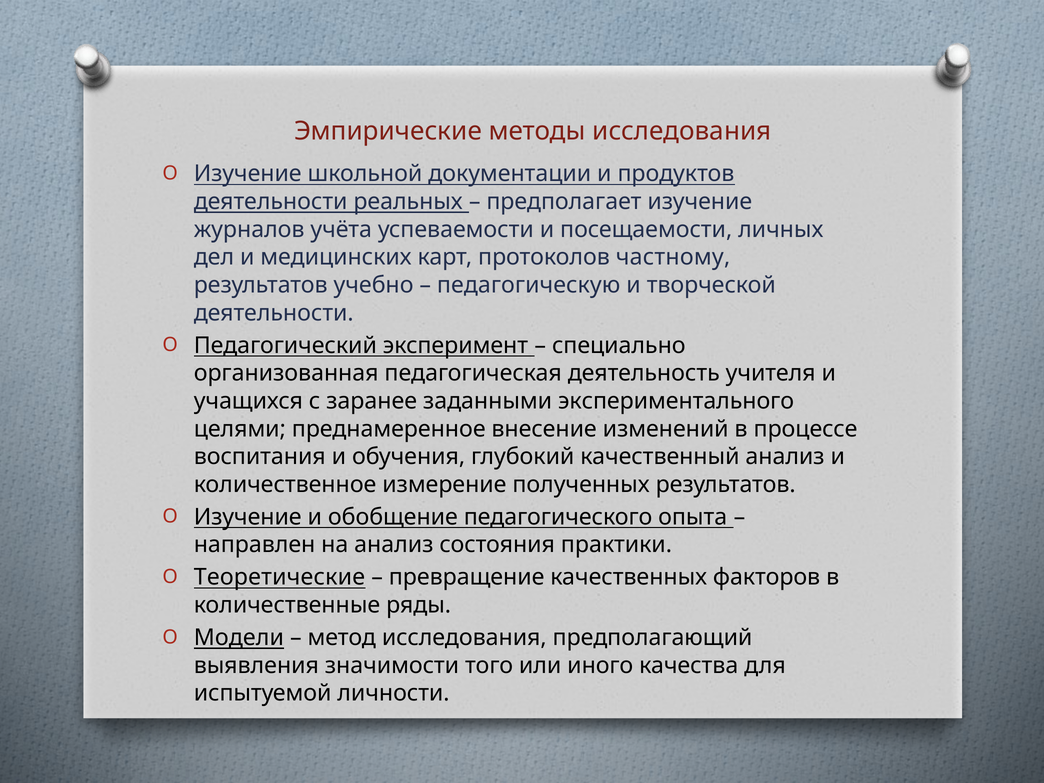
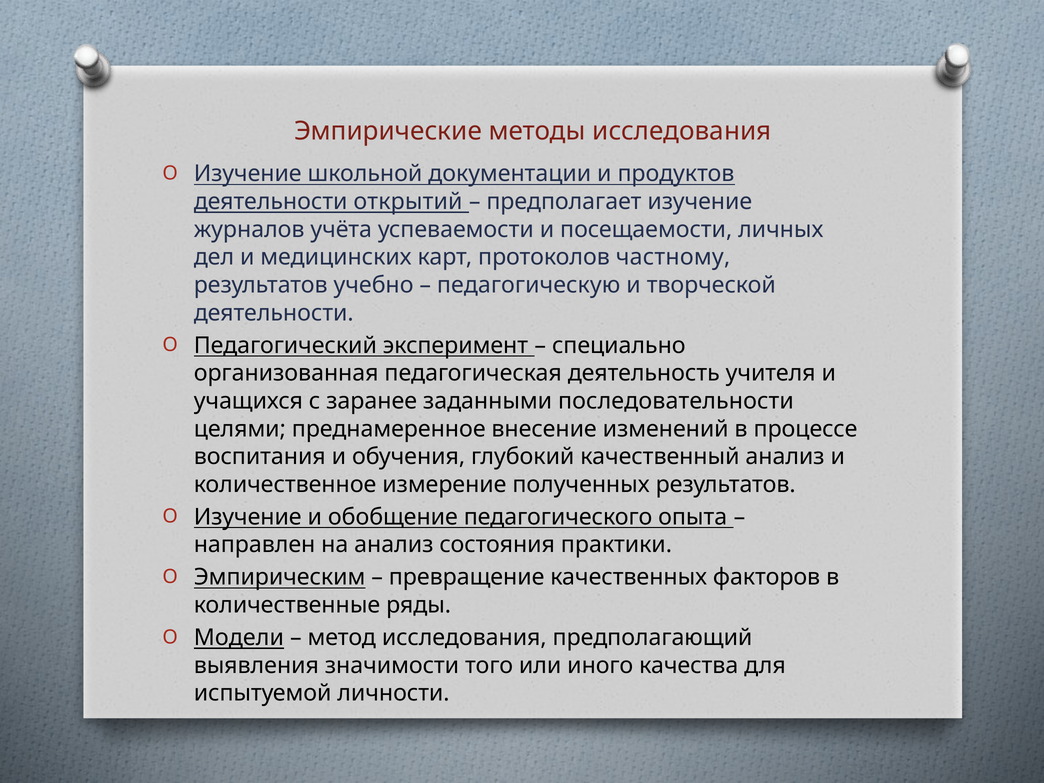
реальных: реальных -> открытий (408, 202)
экспериментального: экспериментального -> последовательности (676, 401)
Теоретические: Теоретические -> Эмпирическим (280, 577)
